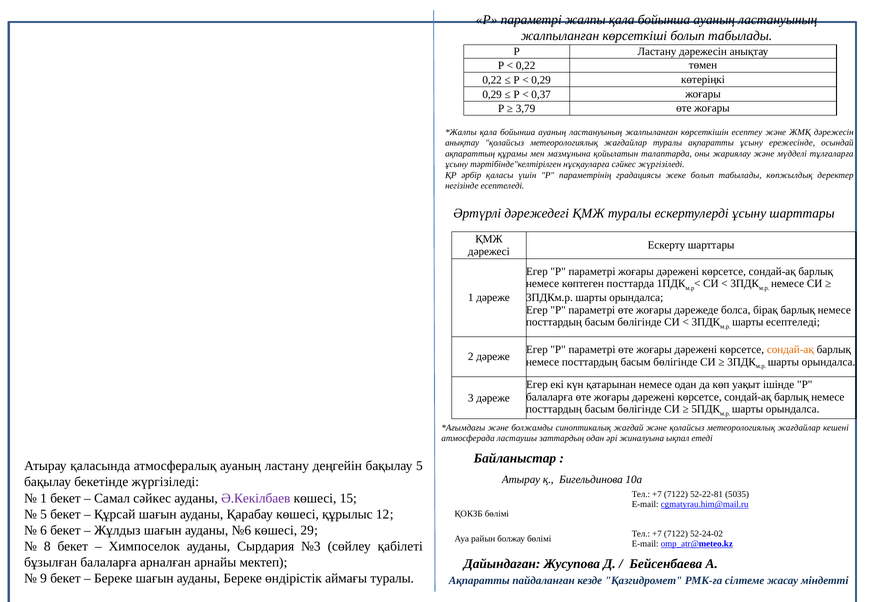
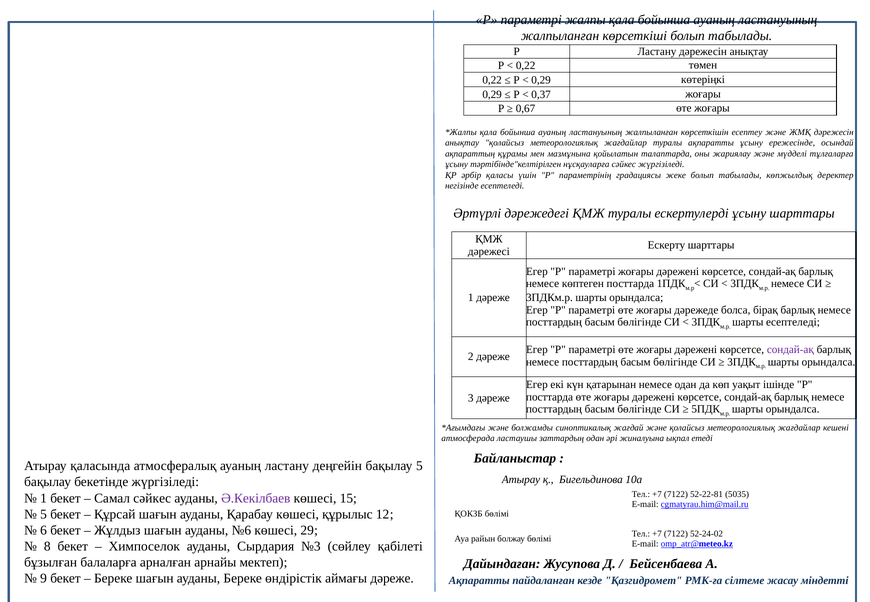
3,79: 3,79 -> 0,67 (526, 109)
сондай-ақ colour: orange -> purple (790, 350)
балаларға: балаларға -> посттарда (550, 397)
аймағы туралы: туралы -> дәреже (392, 579)
